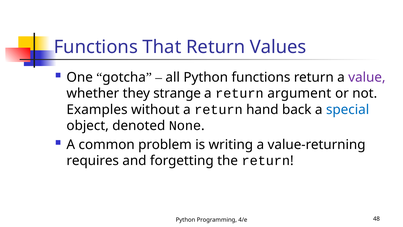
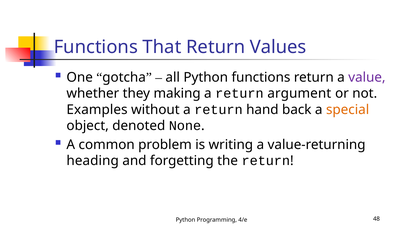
strange: strange -> making (177, 93)
special colour: blue -> orange (348, 109)
requires: requires -> heading (93, 161)
